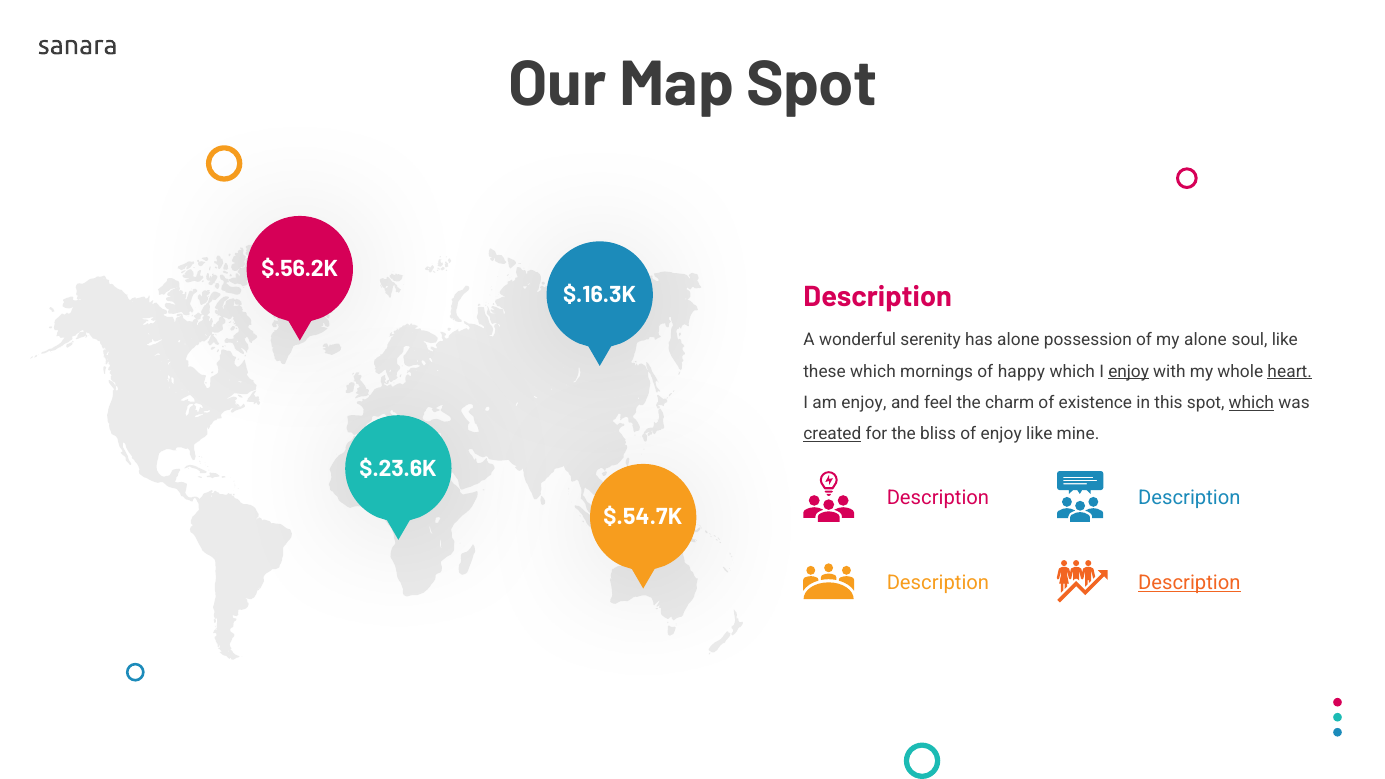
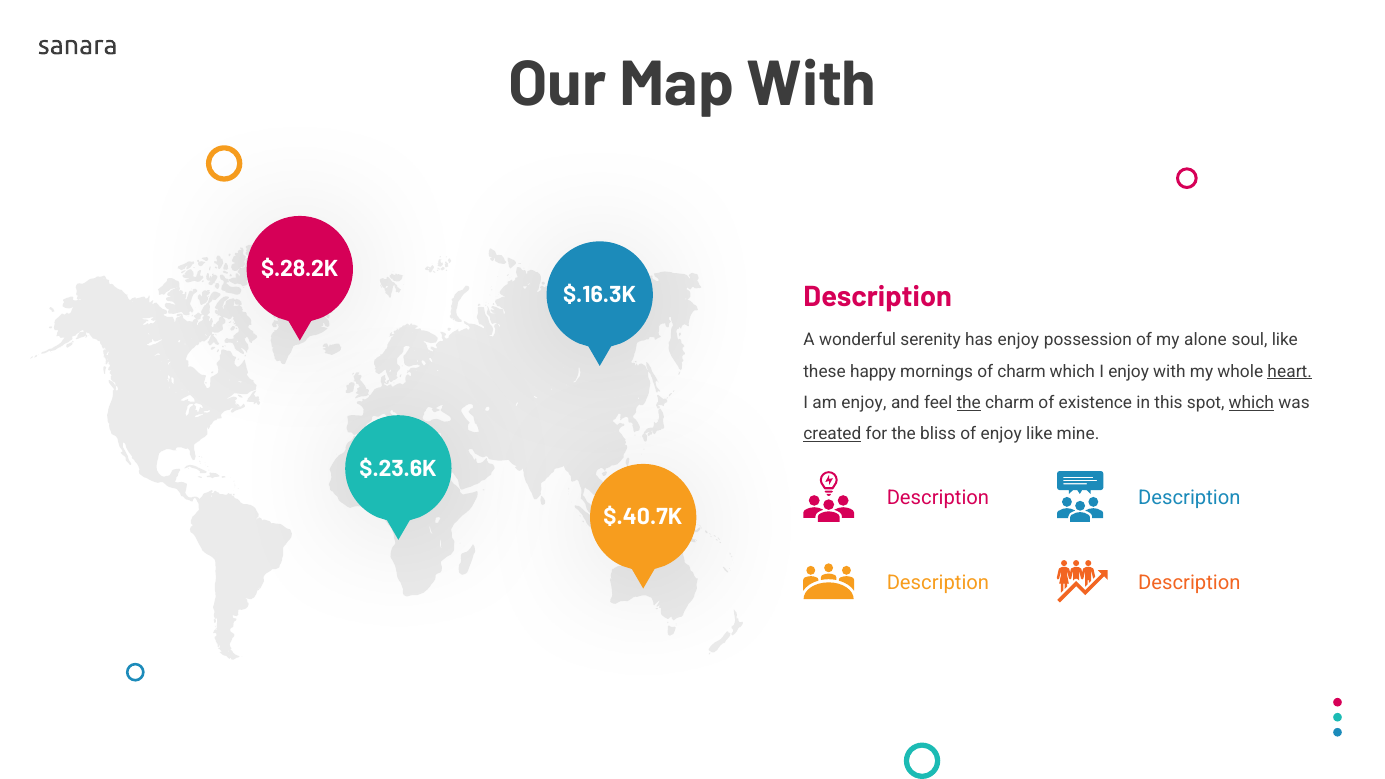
Map Spot: Spot -> With (812, 84)
$.56.2K: $.56.2K -> $.28.2K (300, 269)
has alone: alone -> enjoy (1018, 340)
these which: which -> happy (873, 371)
of happy: happy -> charm (1022, 371)
enjoy underline: present -> none (1129, 371)
the underline: none -> present (969, 403)
$.54.7K: $.54.7K -> $.40.7K (643, 517)
Description underline: present -> none (1189, 583)
